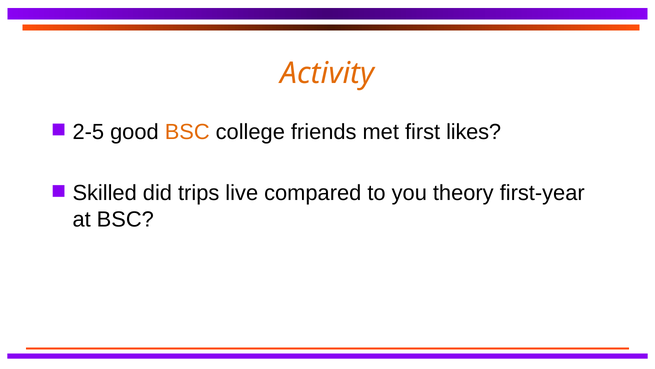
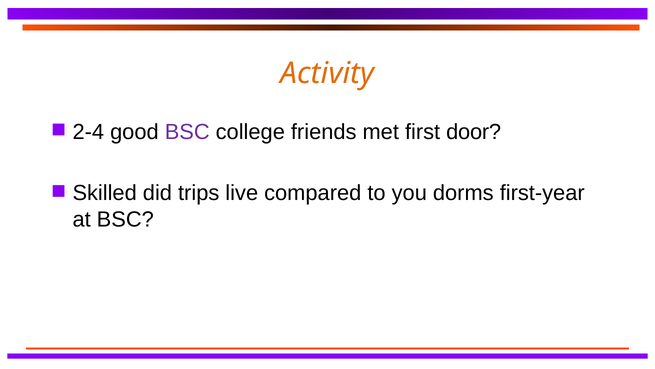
2-5: 2-5 -> 2-4 (88, 132)
BSC colour: orange -> purple (187, 132)
likes: likes -> door (474, 132)
theory: theory -> dorms (463, 193)
